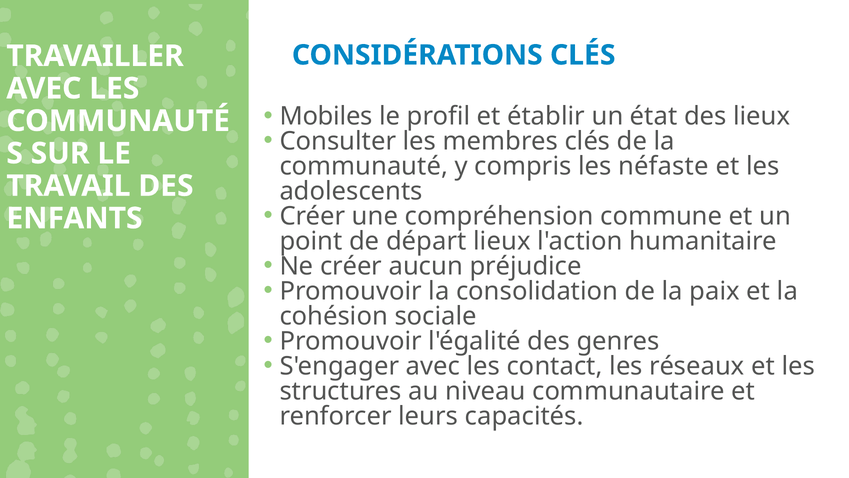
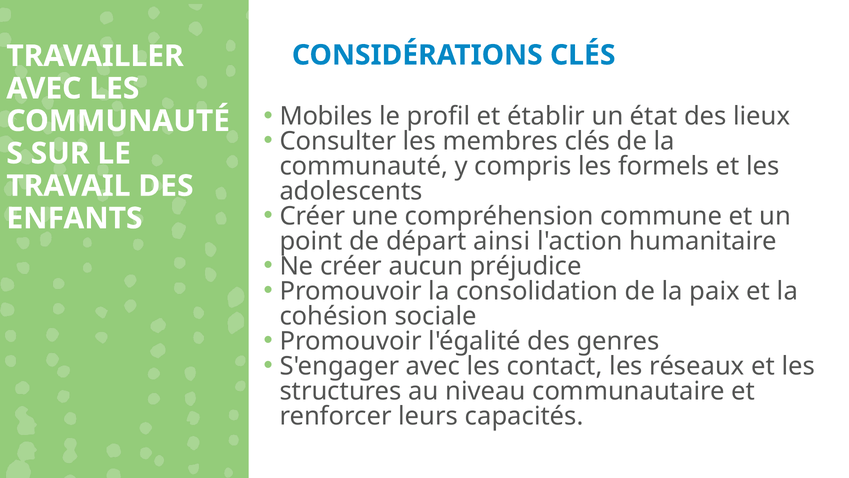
néfaste: néfaste -> formels (664, 166)
départ lieux: lieux -> ainsi (502, 241)
